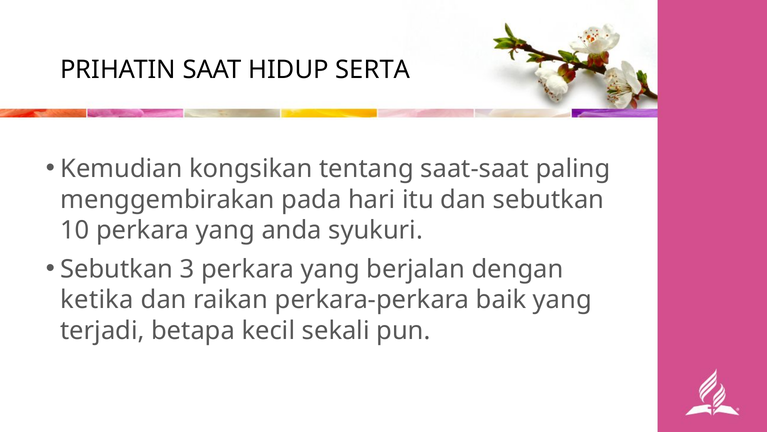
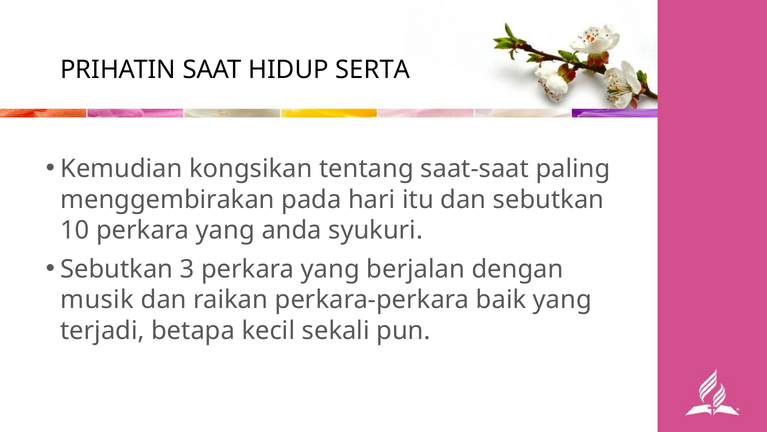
ketika: ketika -> musik (97, 299)
